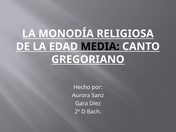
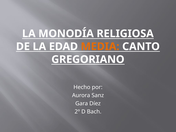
MEDIA colour: black -> orange (100, 47)
